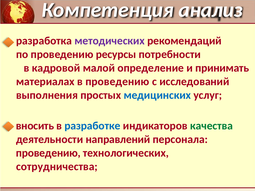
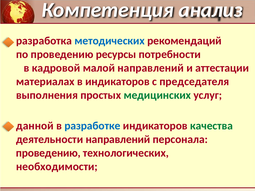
методических colour: purple -> blue (110, 41)
малой определение: определение -> направлений (151, 68)
принимать: принимать -> аттестации (222, 68)
в проведению: проведению -> индикаторов (117, 82)
исследований: исследований -> председателя (194, 82)
медицинских colour: blue -> green (157, 95)
вносить: вносить -> данной (35, 126)
сотрудничества: сотрудничества -> необходимости (57, 167)
